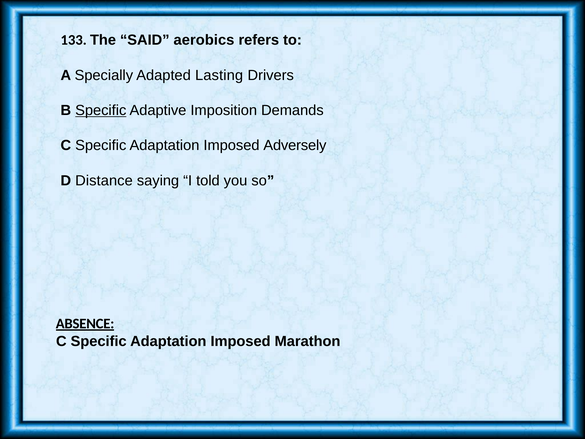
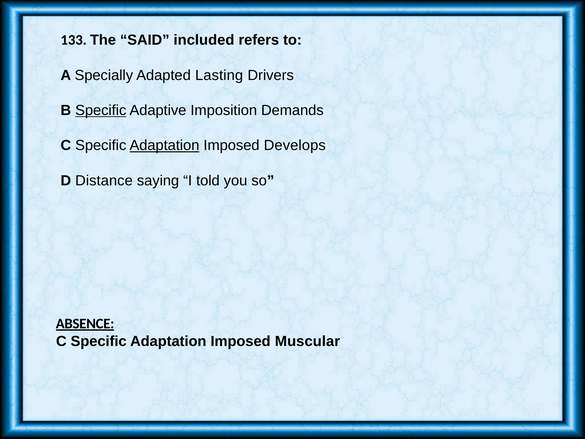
aerobics: aerobics -> included (204, 40)
Adaptation underline: none -> present (164, 145)
Adversely: Adversely -> Develops (295, 145)
Marathon: Marathon -> Muscular (307, 341)
